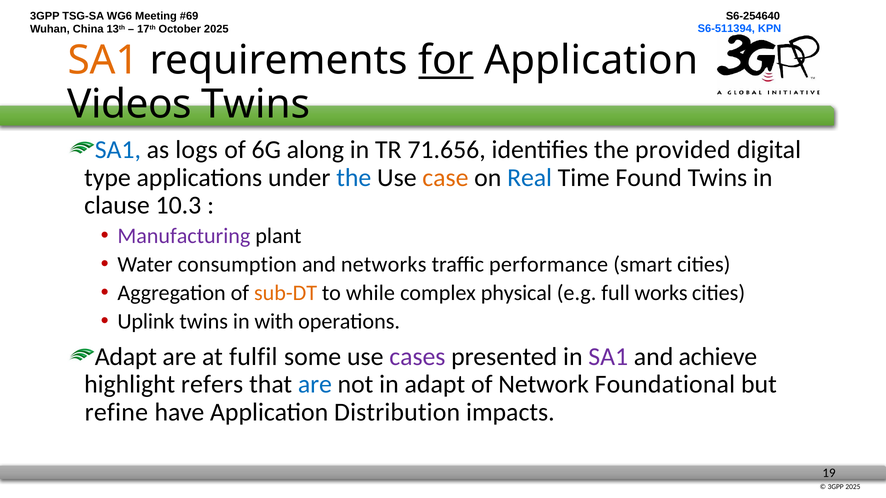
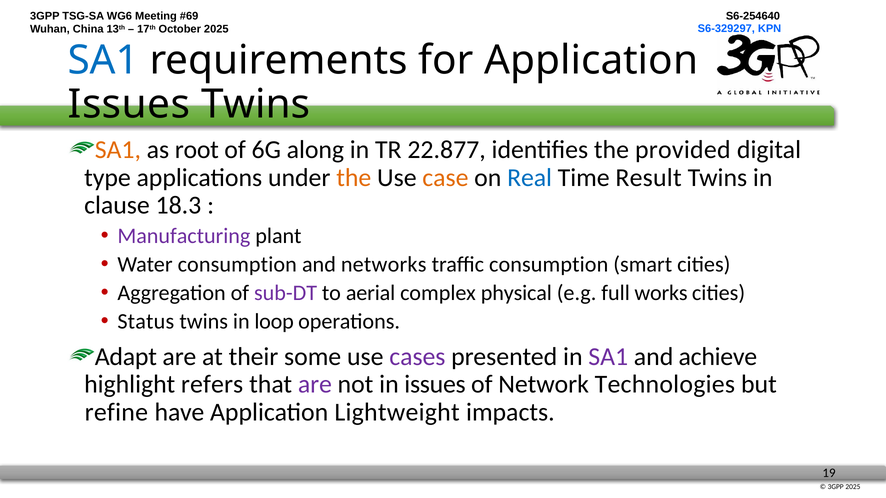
S6-511394: S6-511394 -> S6-329297 (726, 29)
SA1 colour: orange -> blue (103, 61)
for underline: present -> none (446, 61)
Videos: Videos -> Issues (129, 104)
SA1 colour: blue -> orange (118, 150)
logs: logs -> root (197, 150)
71.656: 71.656 -> 22.877 (447, 150)
the colour: blue -> orange (354, 178)
Found: Found -> Result (649, 178)
10.3: 10.3 -> 18.3 (178, 206)
traffic performance: performance -> consumption (549, 265)
sub-DT colour: orange -> purple (286, 293)
while: while -> aerial (371, 293)
Uplink: Uplink -> Status (146, 322)
with: with -> loop (274, 322)
fulfil: fulfil -> their (254, 357)
are colour: blue -> purple (315, 385)
in adapt: adapt -> issues (435, 385)
Foundational: Foundational -> Technologies (665, 385)
Distribution: Distribution -> Lightweight (397, 413)
